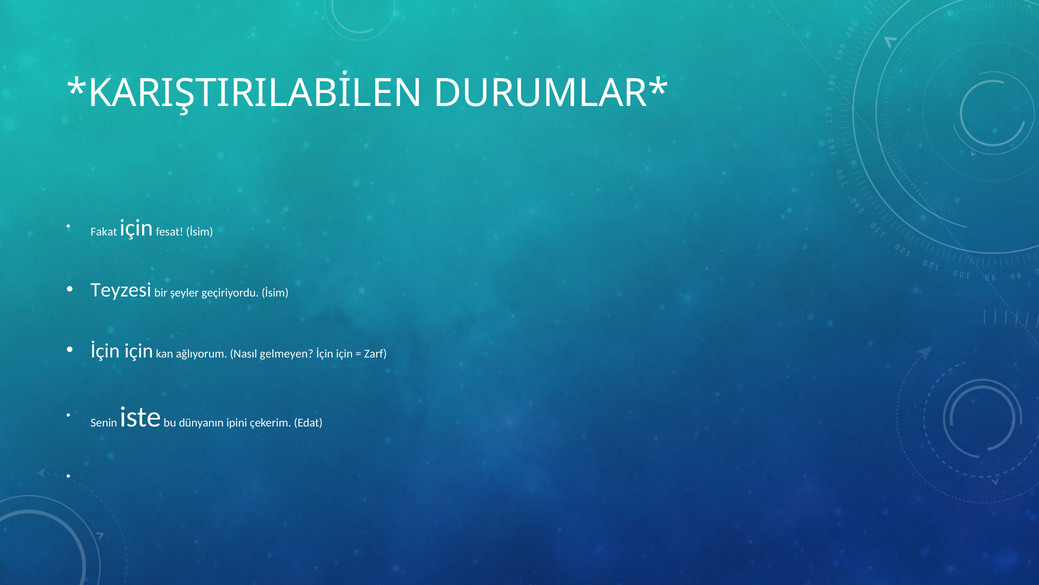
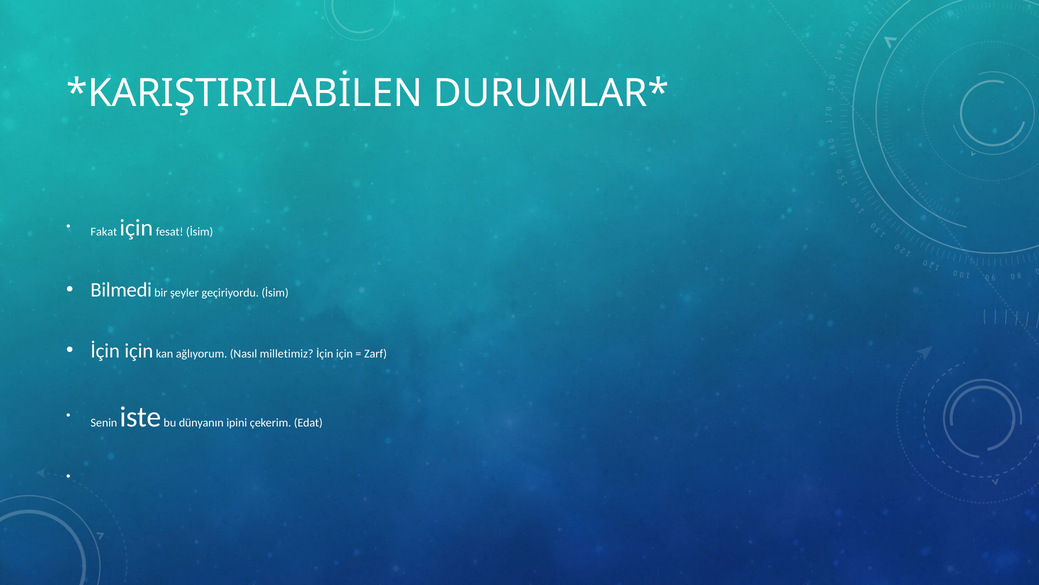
Teyzesi: Teyzesi -> Bilmedi (121, 290)
gelmeyen: gelmeyen -> milletimiz (287, 353)
